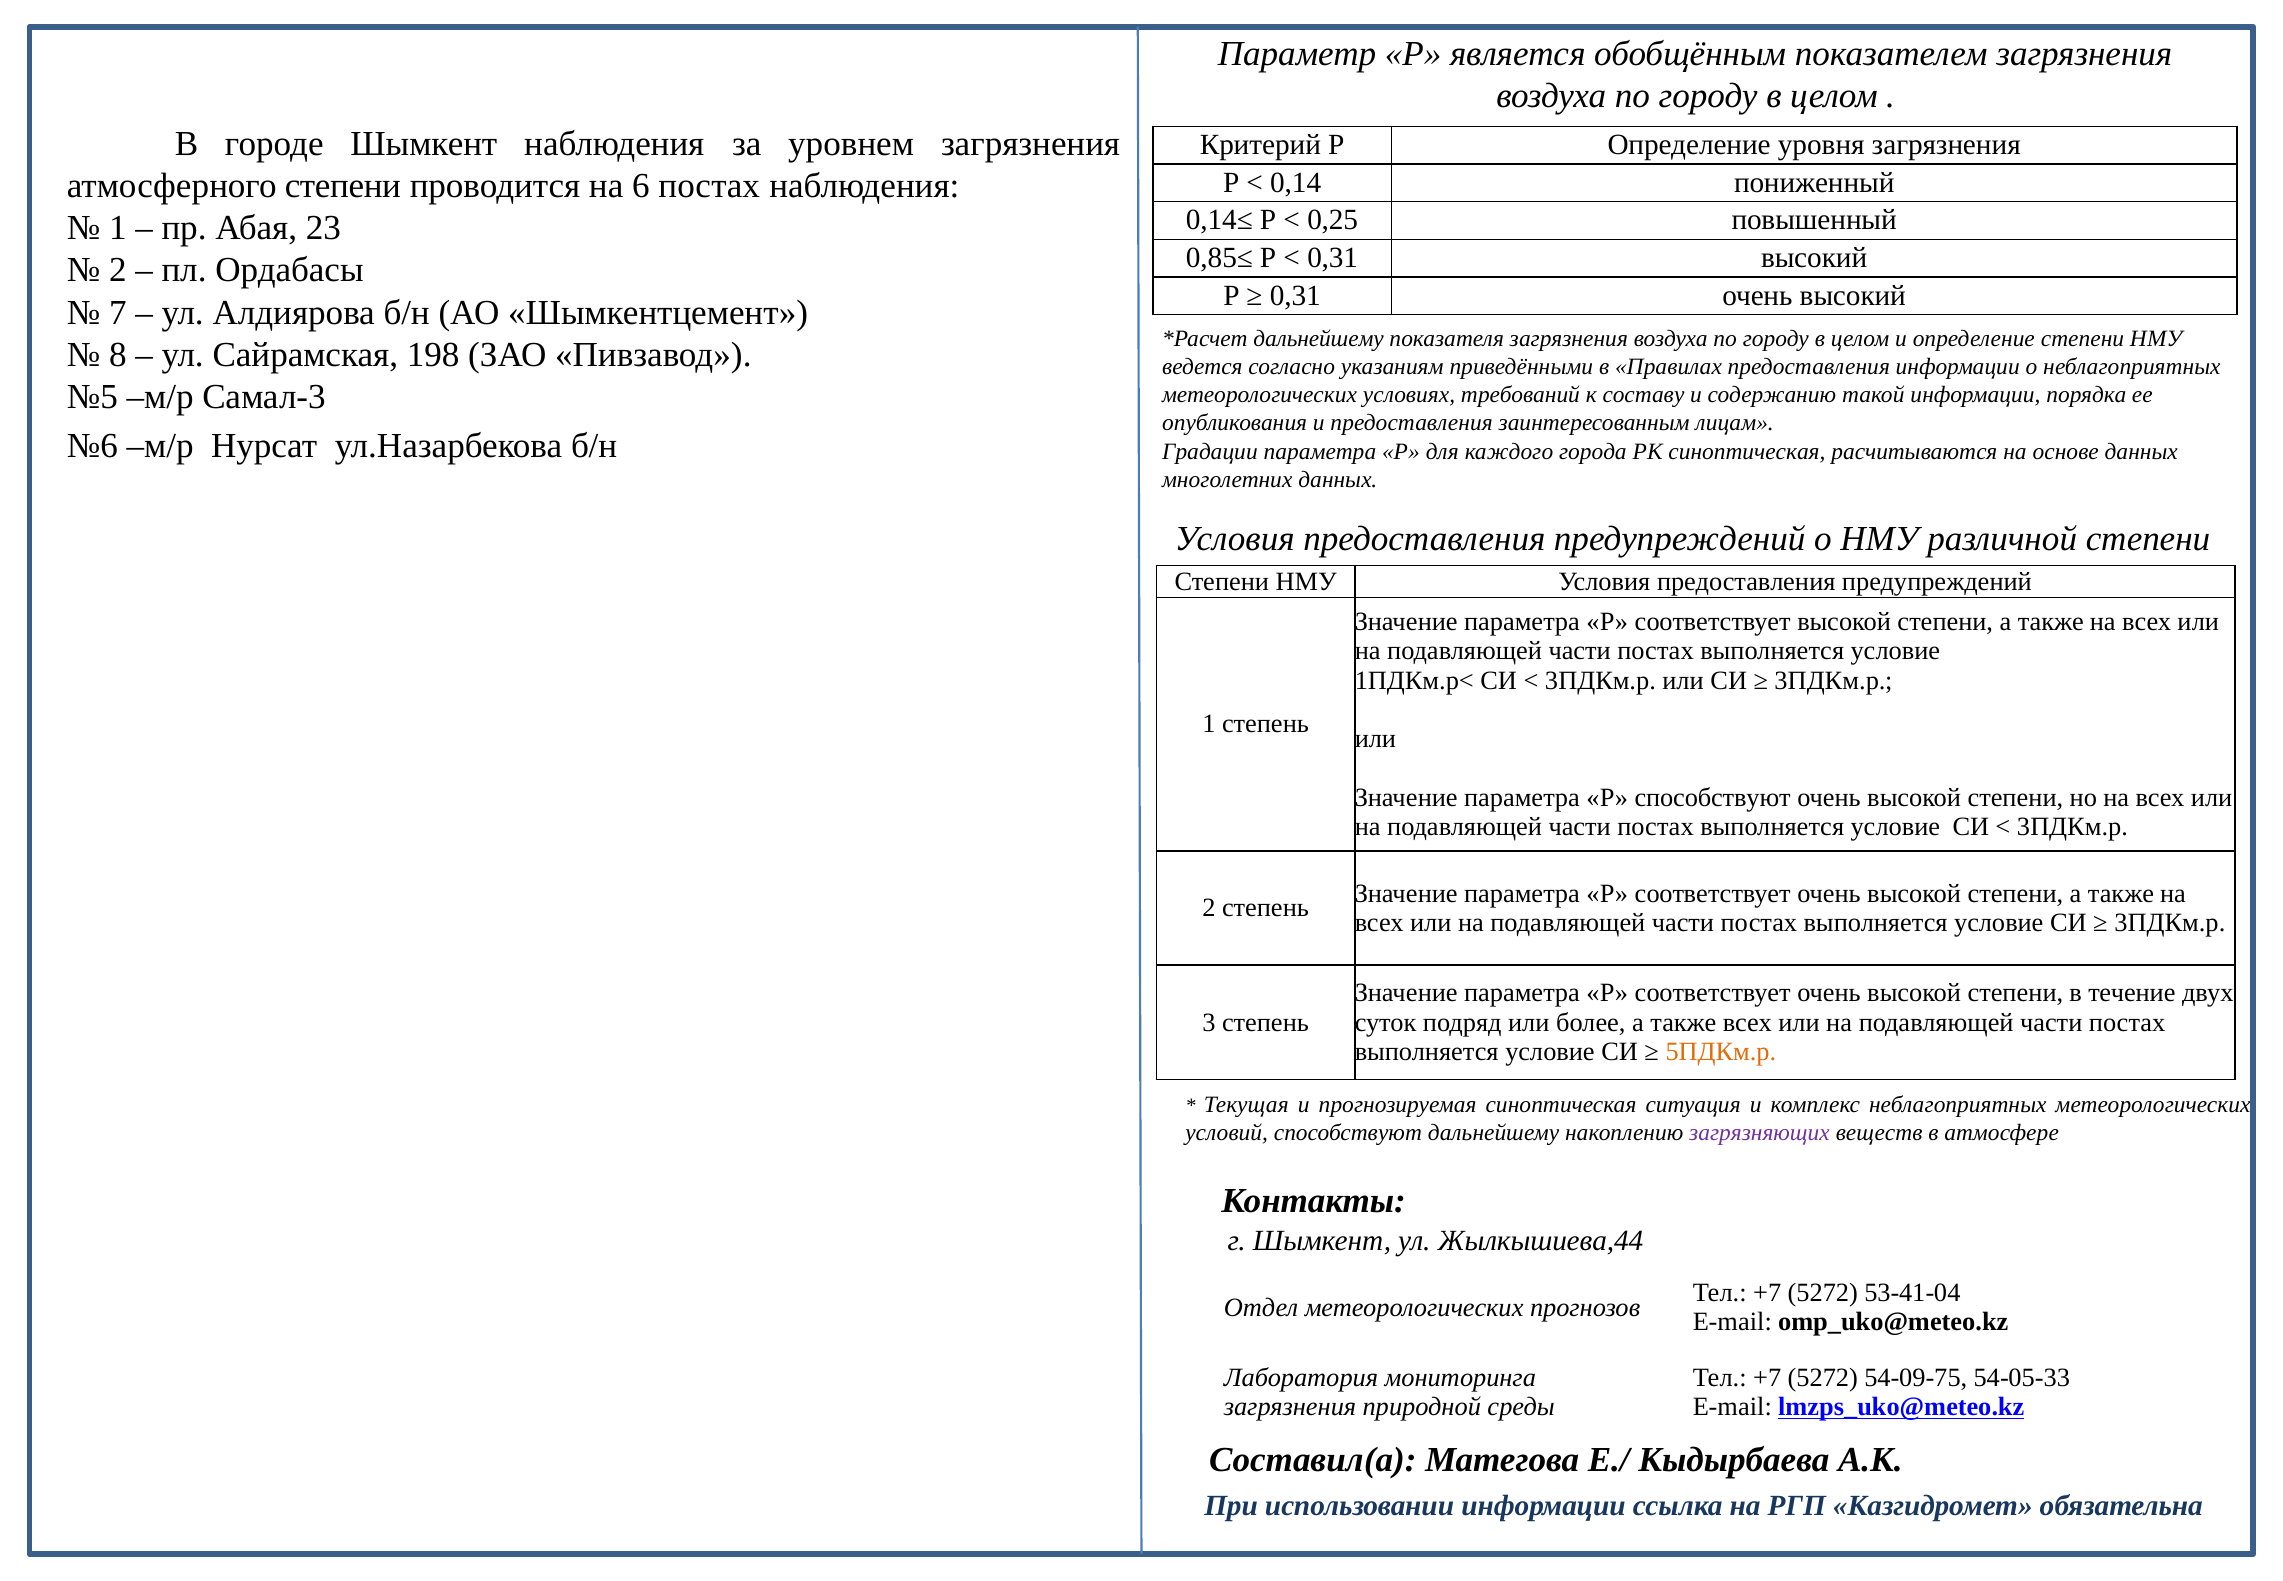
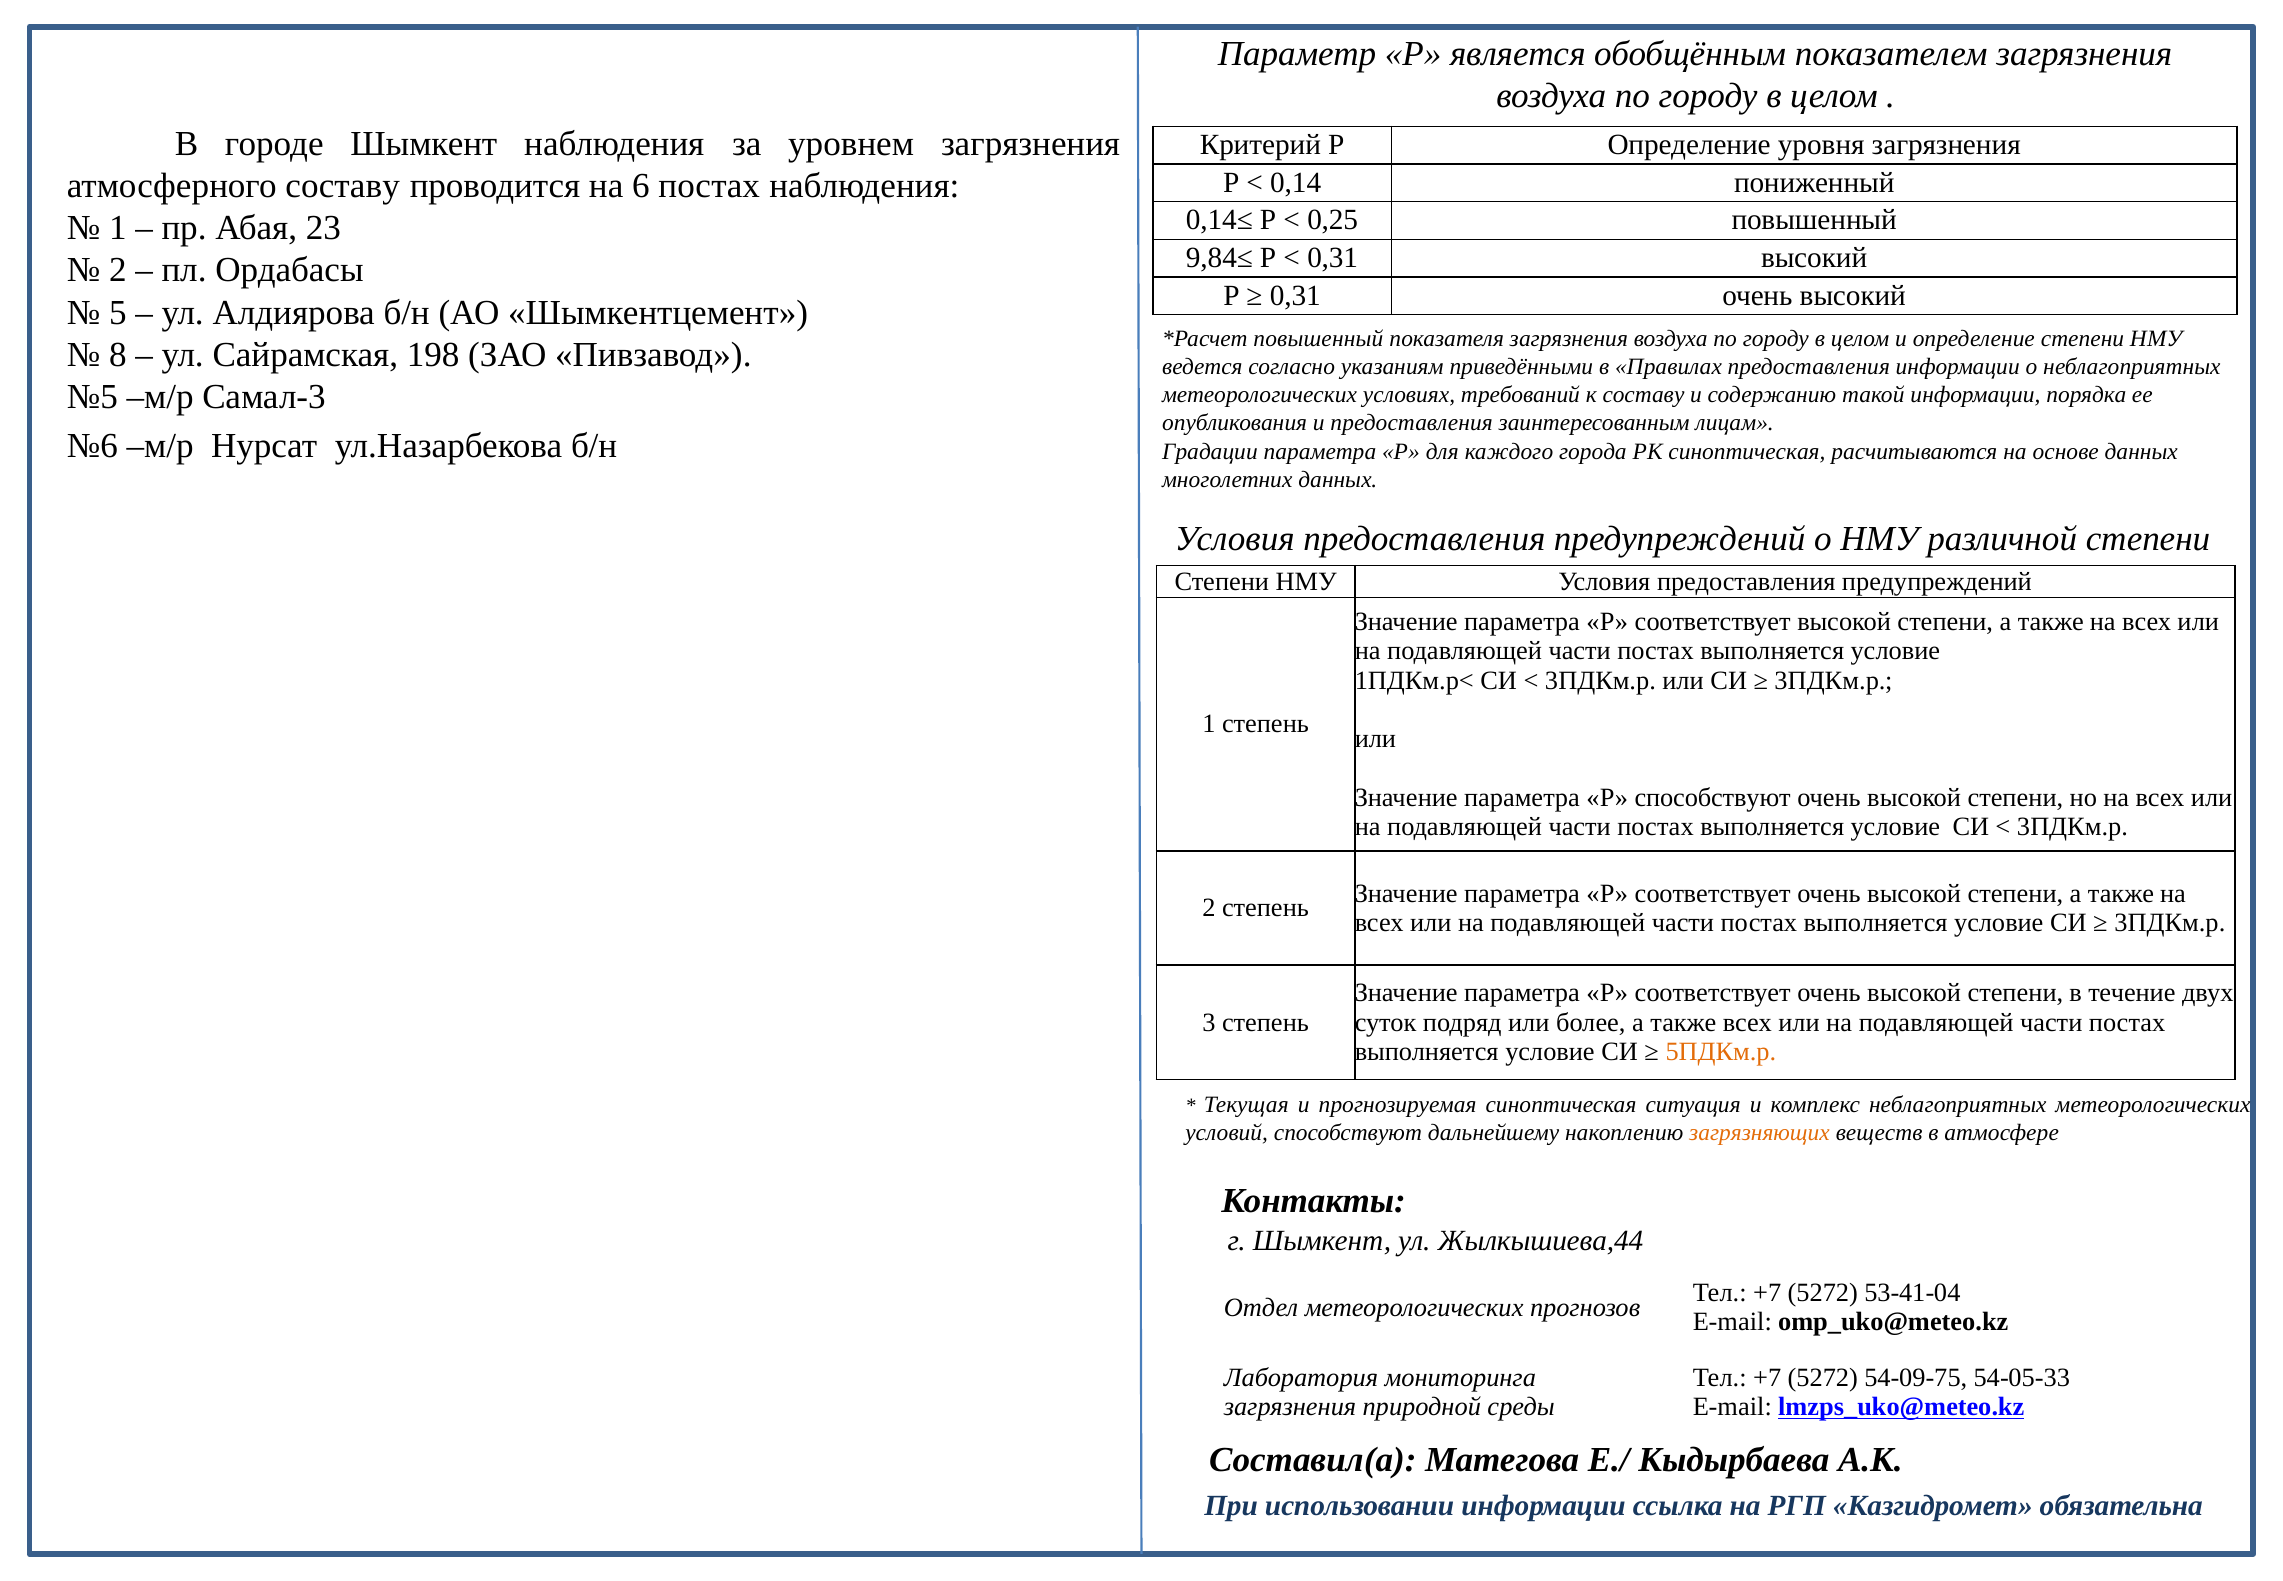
атмосферного степени: степени -> составу (343, 186)
0,85≤: 0,85≤ -> 9,84≤ (1219, 258)
7: 7 -> 5 (118, 312)
дальнейшему: дальнейшему -> повышенный (1318, 339)
загрязняющих colour: purple -> orange (1759, 1132)
